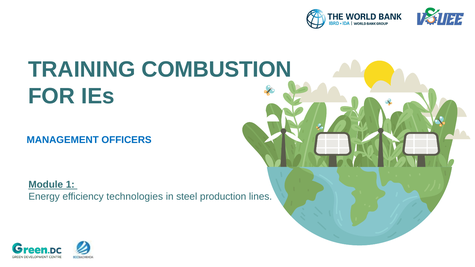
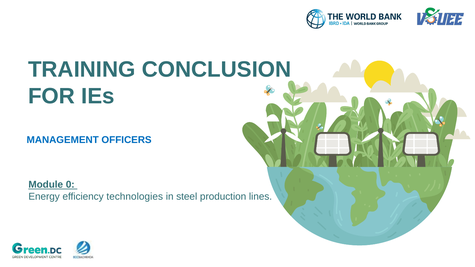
COMBUSTION: COMBUSTION -> CONCLUSION (217, 70)
1: 1 -> 0 (70, 185)
